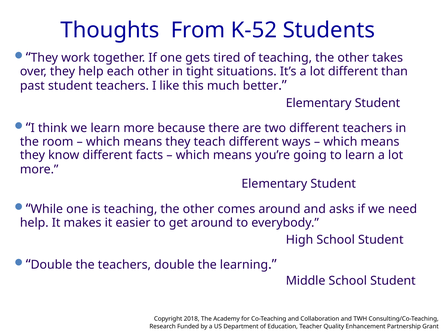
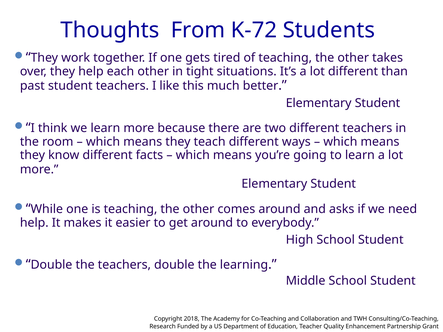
K-52: K-52 -> K-72 (254, 30)
